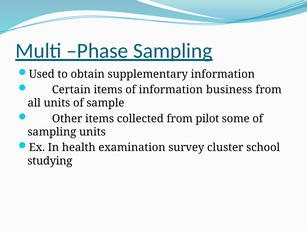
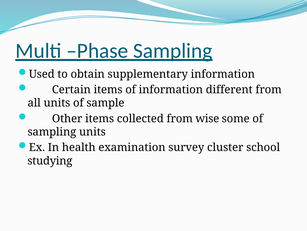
business: business -> different (229, 89)
pilot: pilot -> wise (207, 118)
